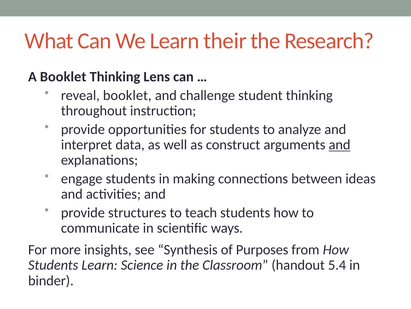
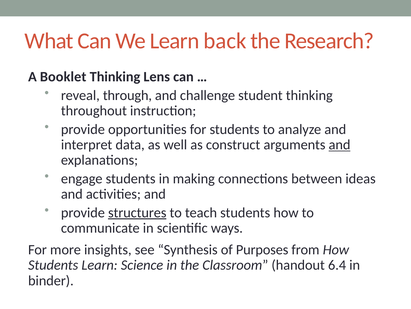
their: their -> back (225, 41)
reveal booklet: booklet -> through (127, 95)
structures underline: none -> present (137, 212)
5.4: 5.4 -> 6.4 (337, 265)
